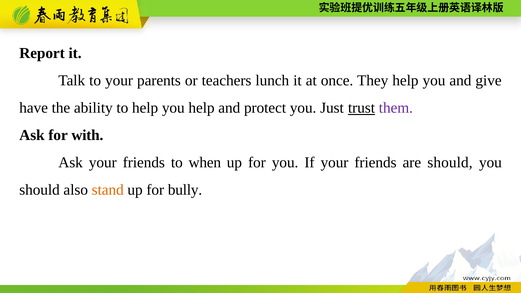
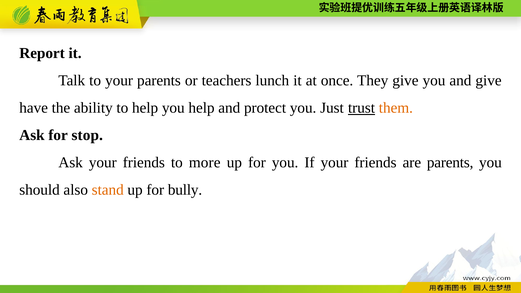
They help: help -> give (405, 81)
them colour: purple -> orange (396, 108)
with: with -> stop (87, 135)
when: when -> more (205, 163)
are should: should -> parents (450, 163)
